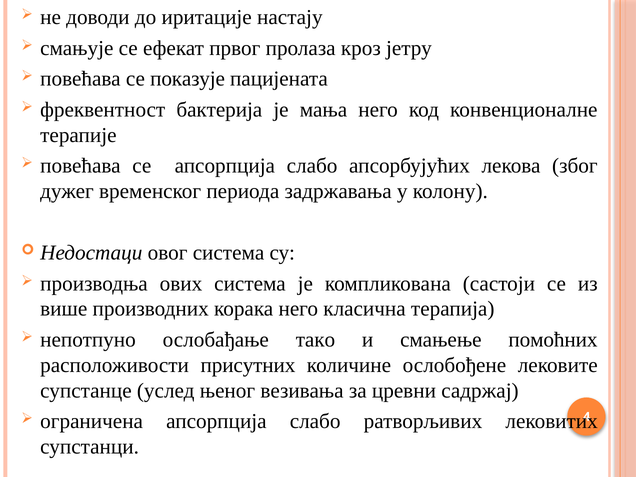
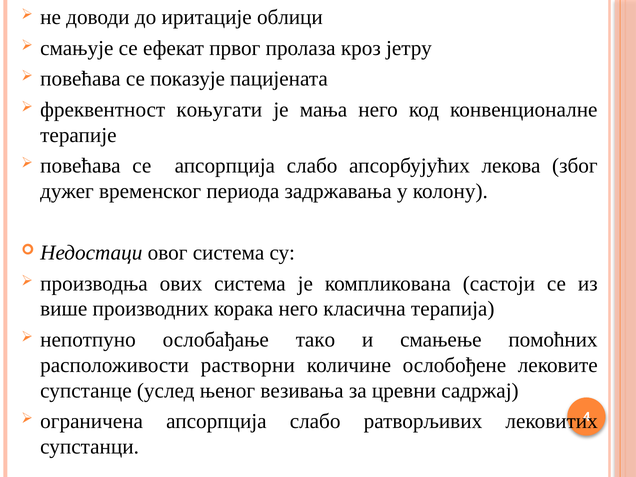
настају: настају -> облици (290, 17)
бактерија: бактерија -> коњугати (219, 110)
присутних: присутних -> растворни (248, 365)
